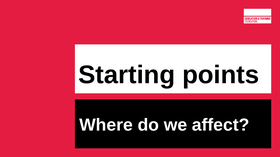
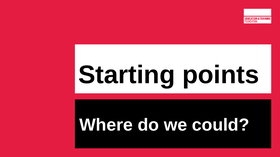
affect: affect -> could (221, 125)
